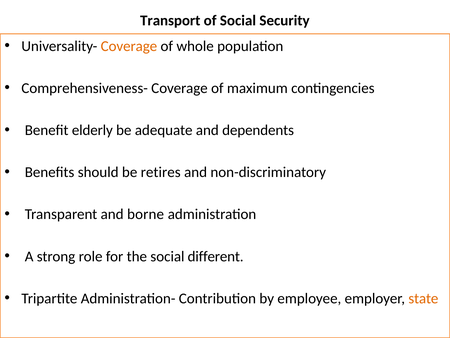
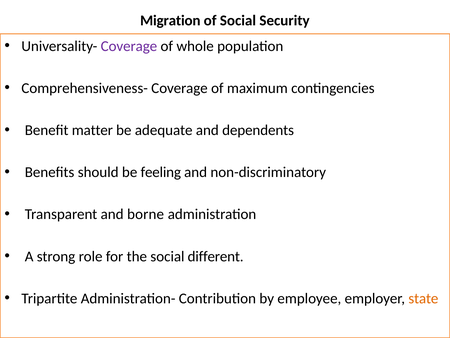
Transport: Transport -> Migration (170, 21)
Coverage colour: orange -> purple (129, 46)
elderly: elderly -> matter (92, 130)
retires: retires -> feeling (161, 172)
